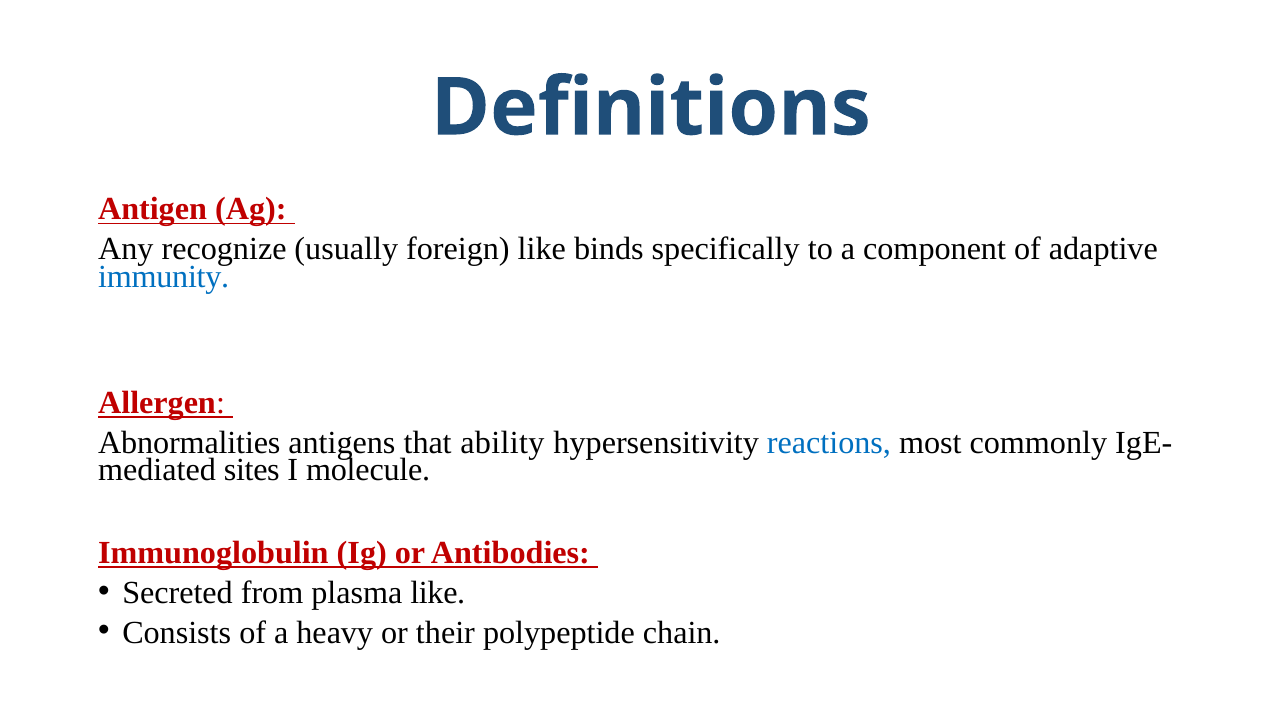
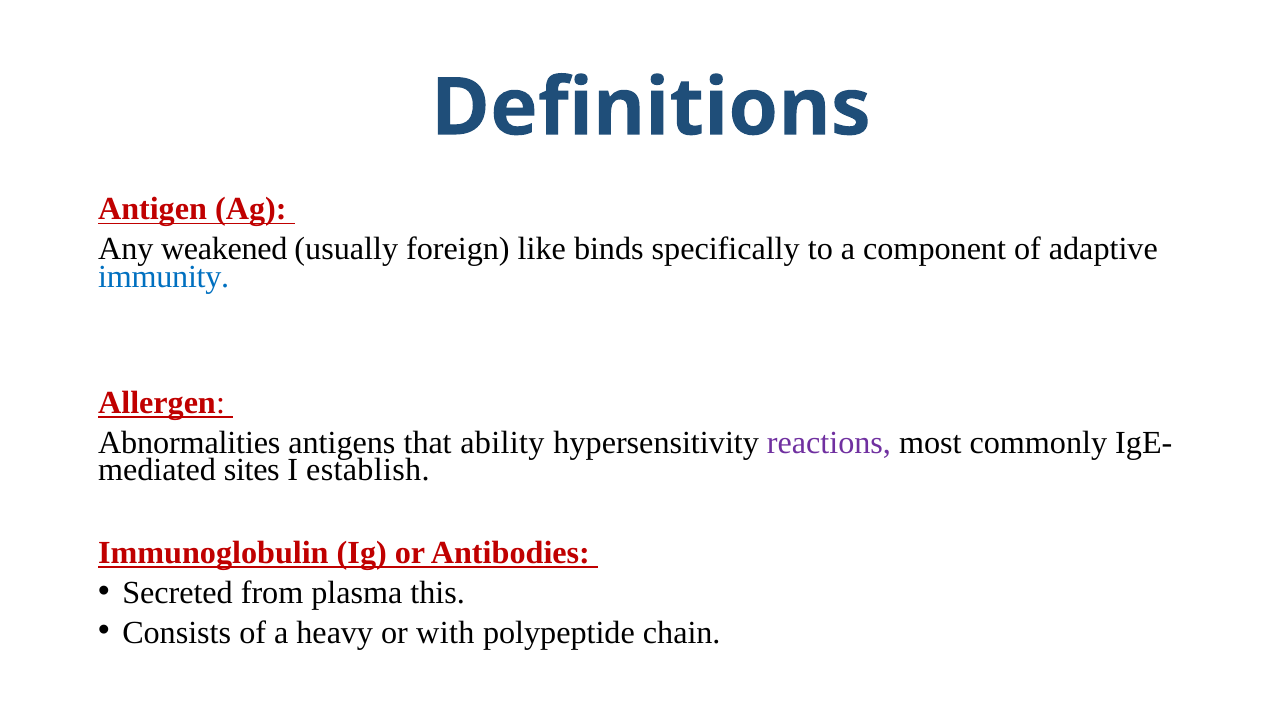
recognize: recognize -> weakened (224, 249)
reactions colour: blue -> purple (829, 442)
molecule: molecule -> establish (368, 470)
plasma like: like -> this (438, 593)
their: their -> with (445, 633)
